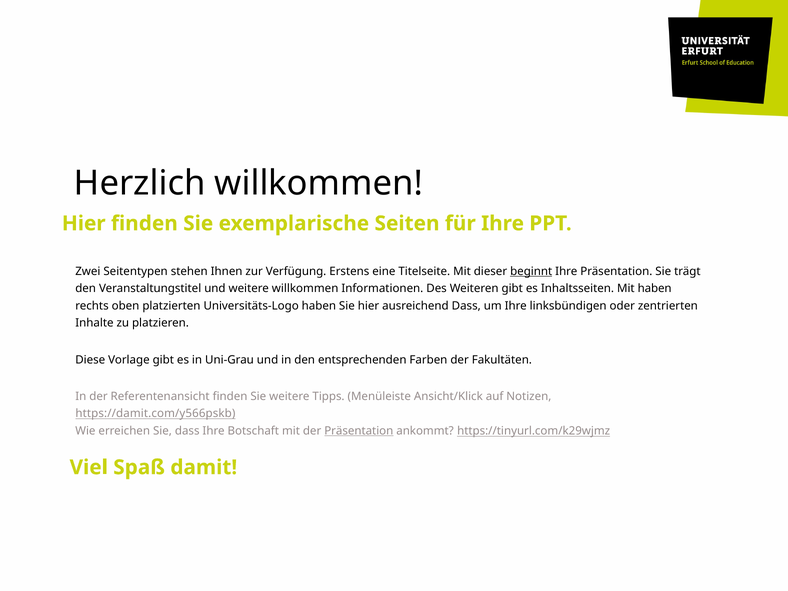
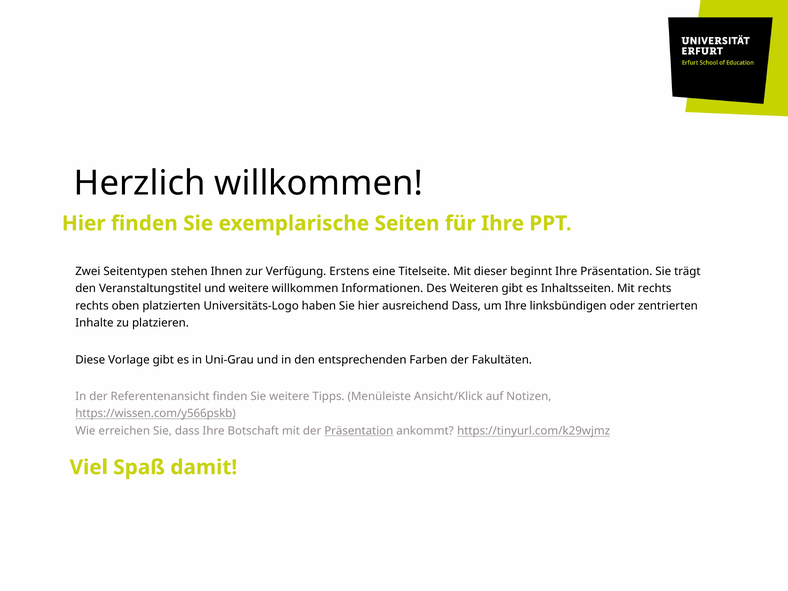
beginnt underline: present -> none (531, 271)
Mit haben: haben -> rechts (655, 289)
https://damit.com/y566pskb: https://damit.com/y566pskb -> https://wissen.com/y566pskb (156, 414)
